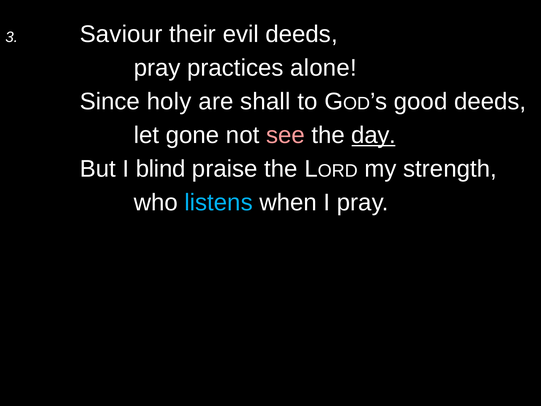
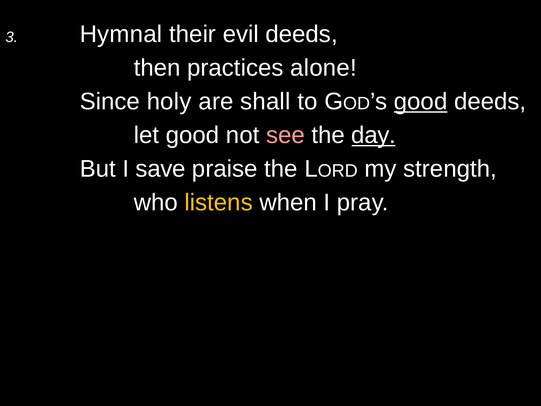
Saviour: Saviour -> Hymnal (121, 34)
pray: pray -> then (157, 68)
good underline: none -> present (421, 102)
let gone: gone -> good (193, 135)
blind: blind -> save (161, 169)
listens colour: light blue -> yellow (219, 203)
